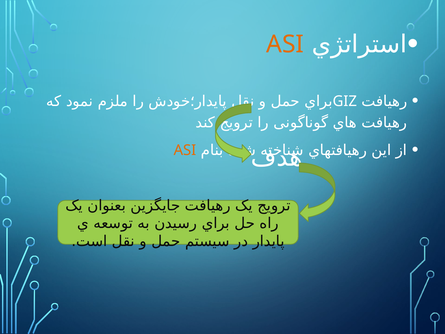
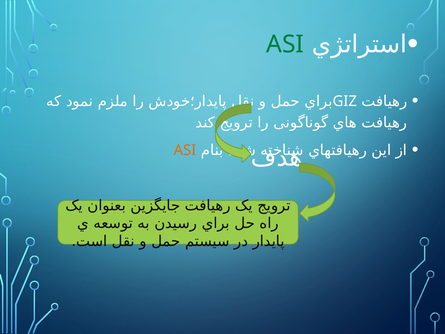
ASI colour: orange -> green (285, 44)
